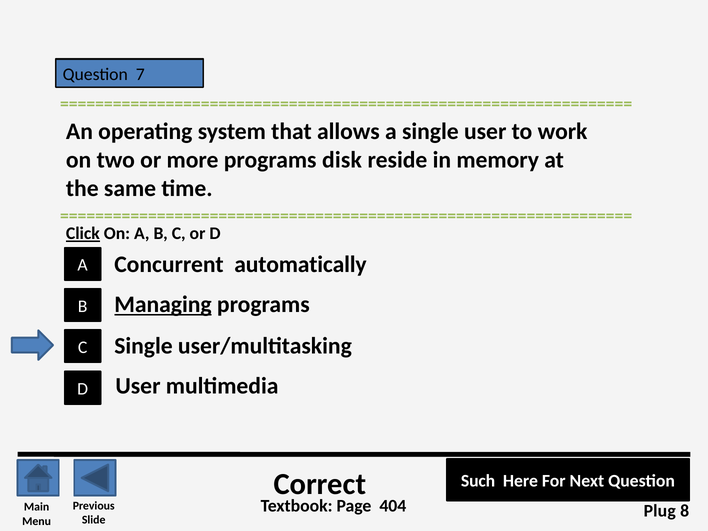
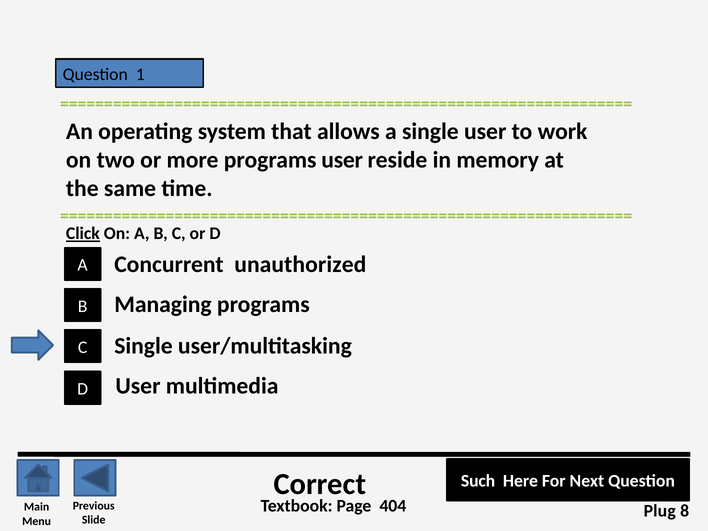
7: 7 -> 1 (140, 74)
programs disk: disk -> user (342, 160)
automatically: automatically -> unauthorized (300, 265)
Managing underline: present -> none (163, 304)
